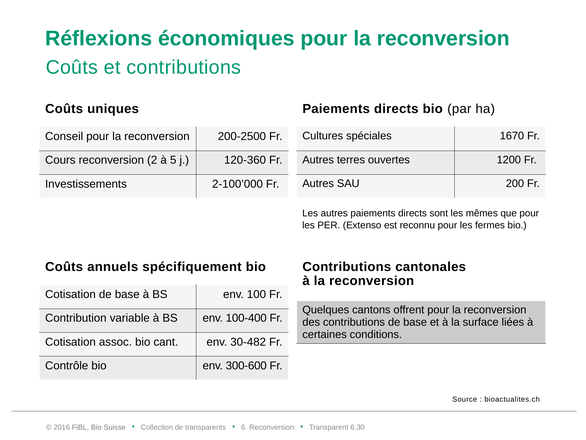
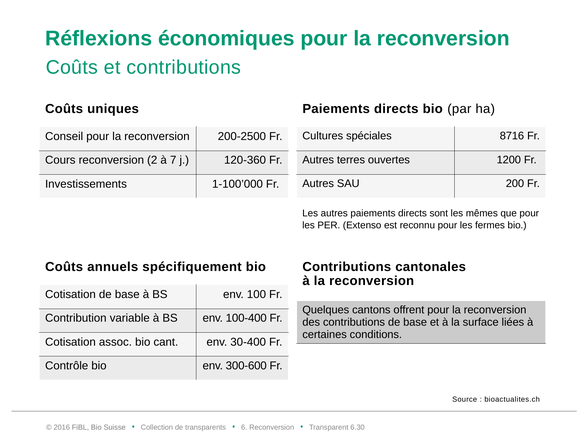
1670: 1670 -> 8716 (512, 136)
5: 5 -> 7 (173, 160)
2-100’000: 2-100’000 -> 1-100’000 (238, 184)
30-482: 30-482 -> 30-400 (248, 342)
